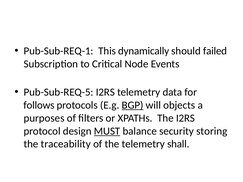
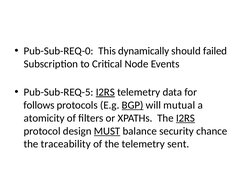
Pub-Sub-REQ-1: Pub-Sub-REQ-1 -> Pub-Sub-REQ-0 (59, 51)
I2RS underline: none -> present (105, 92)
objects: objects -> mutual (179, 105)
purposes: purposes -> atomicity (44, 118)
I2RS underline: none -> present (185, 118)
storing: storing -> chance (212, 131)
shall: shall -> sent (178, 144)
